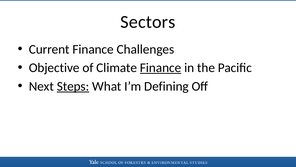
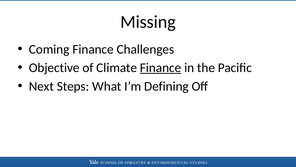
Sectors: Sectors -> Missing (148, 22)
Current: Current -> Coming (49, 49)
Steps underline: present -> none (73, 86)
